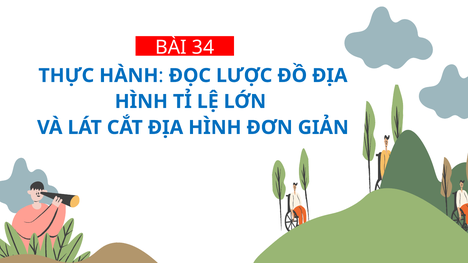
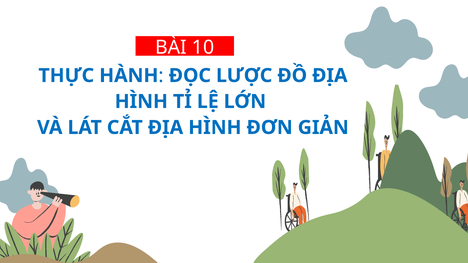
34: 34 -> 10 (203, 47)
